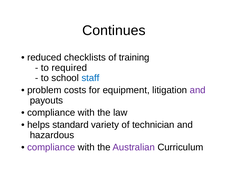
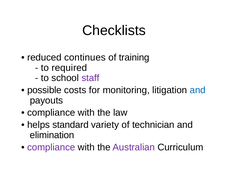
Continues: Continues -> Checklists (114, 30)
checklists: checklists -> continues (85, 58)
staff colour: blue -> purple (90, 78)
problem: problem -> possible (44, 90)
equipment: equipment -> monitoring (126, 90)
and colour: purple -> blue (198, 90)
hazardous: hazardous -> elimination (52, 135)
